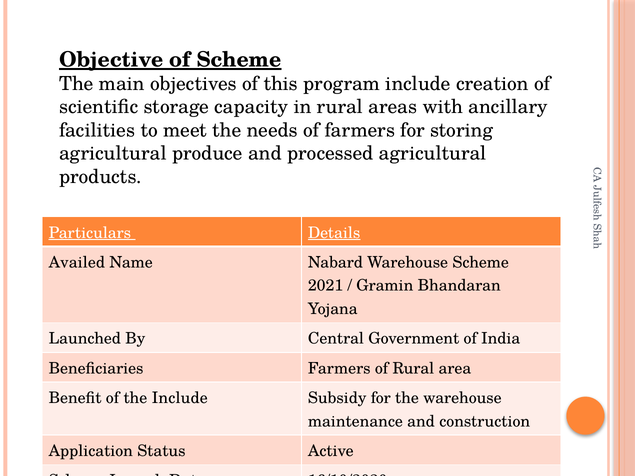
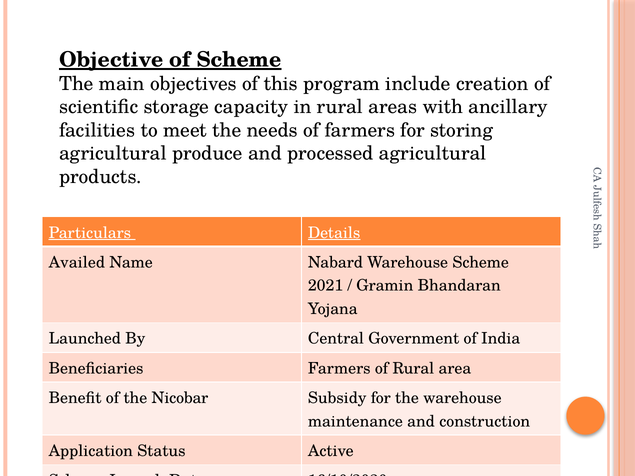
the Include: Include -> Nicobar (180, 398)
